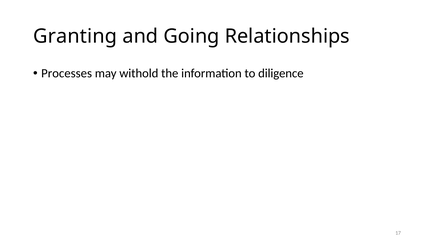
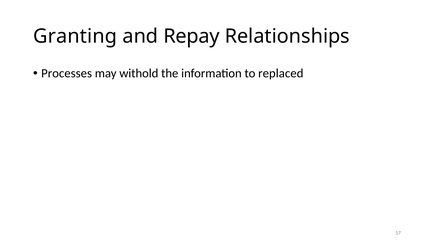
Going: Going -> Repay (192, 36)
diligence: diligence -> replaced (281, 73)
